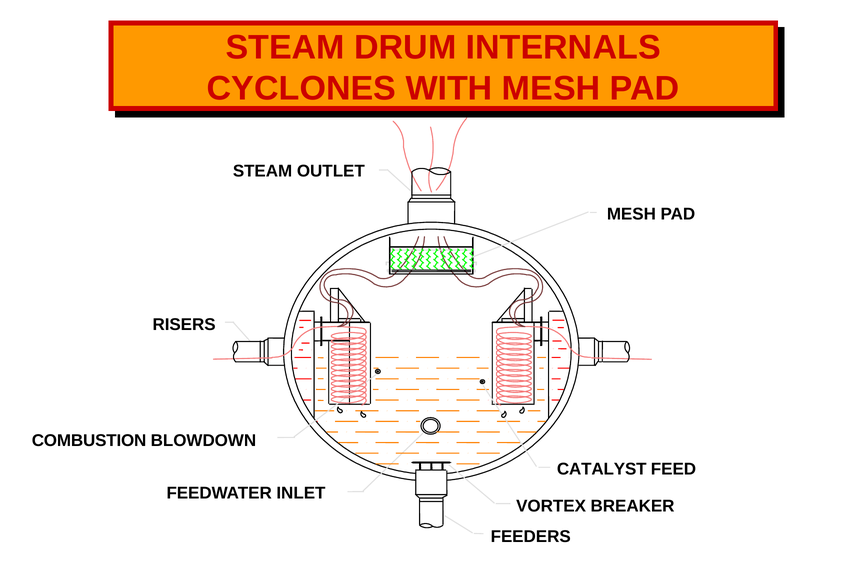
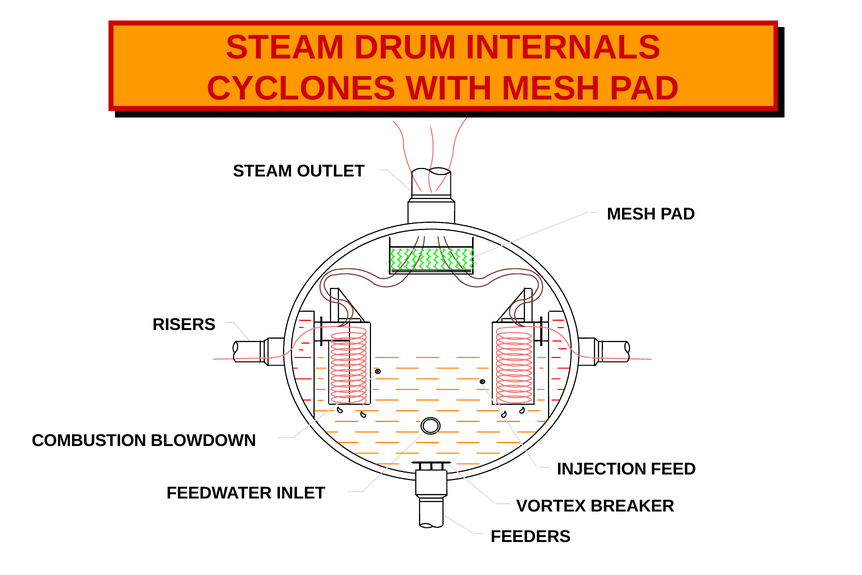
CATALYST: CATALYST -> INJECTION (602, 469)
